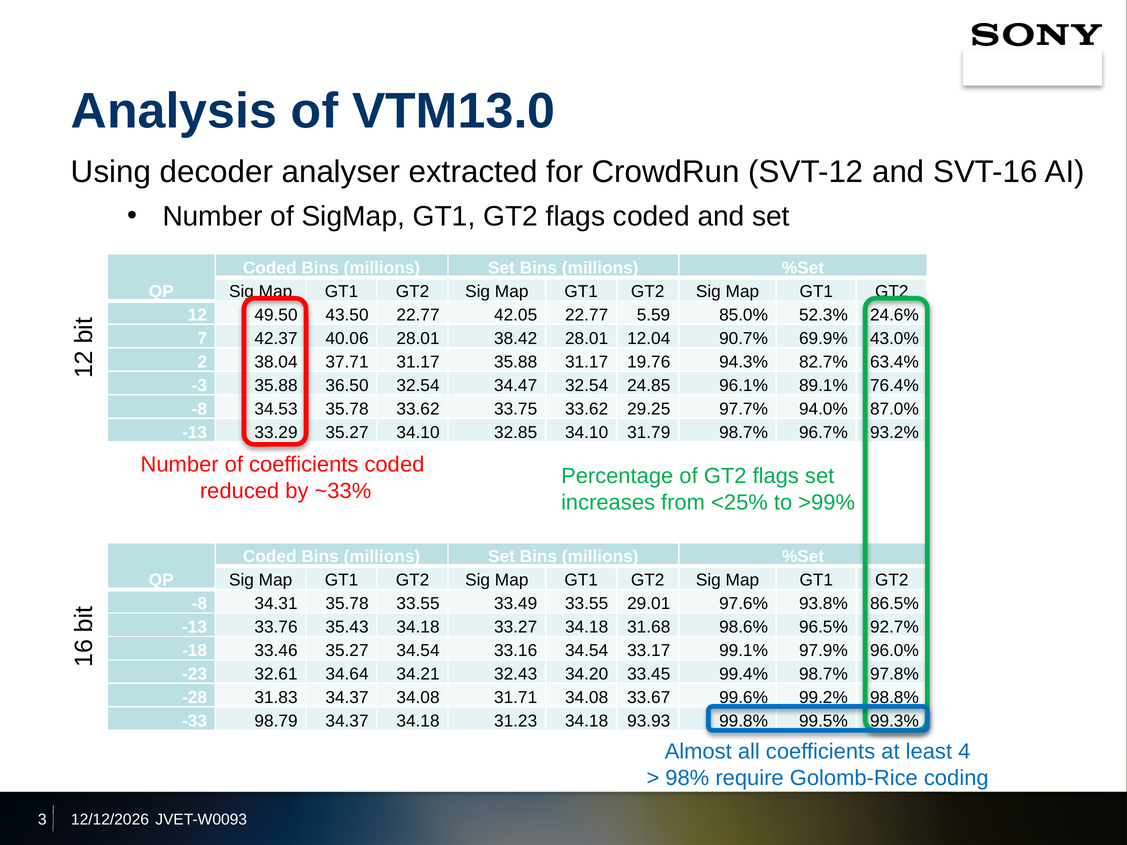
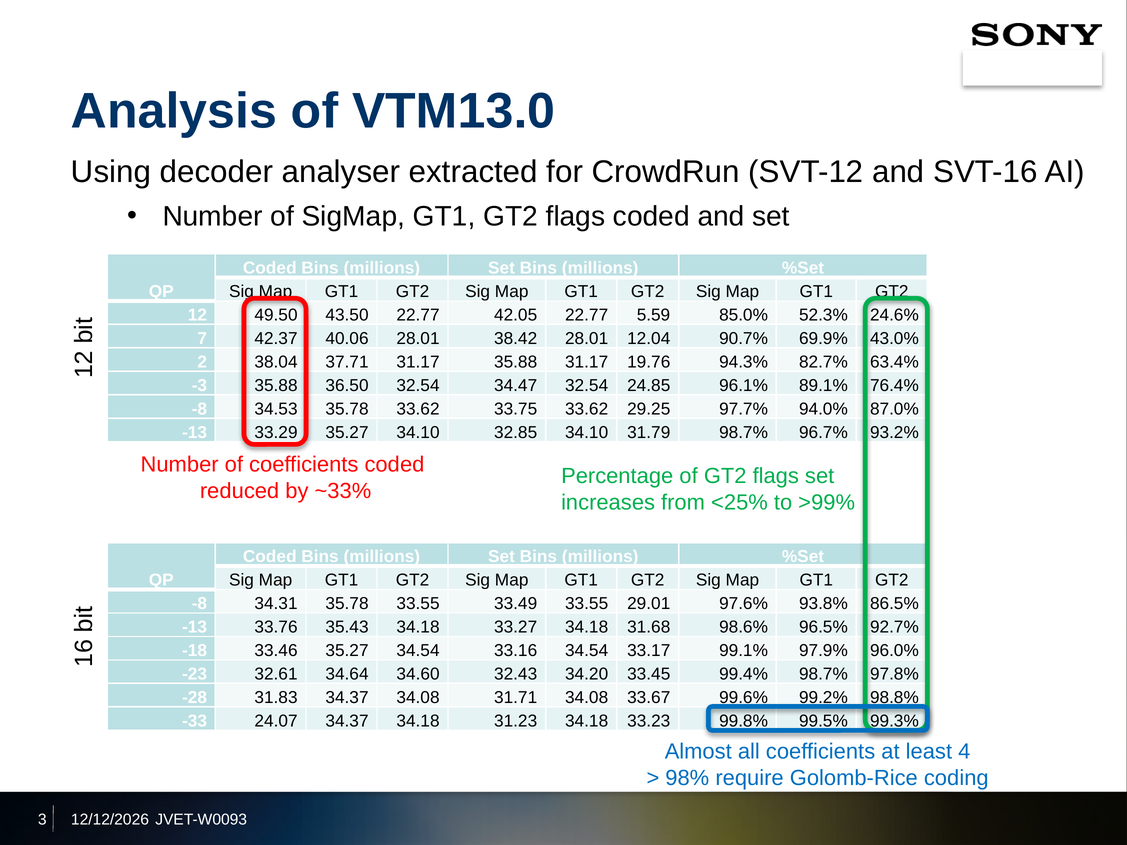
34.21: 34.21 -> 34.60 (418, 674)
98.79: 98.79 -> 24.07 (276, 721)
93.93: 93.93 -> 33.23 (649, 721)
